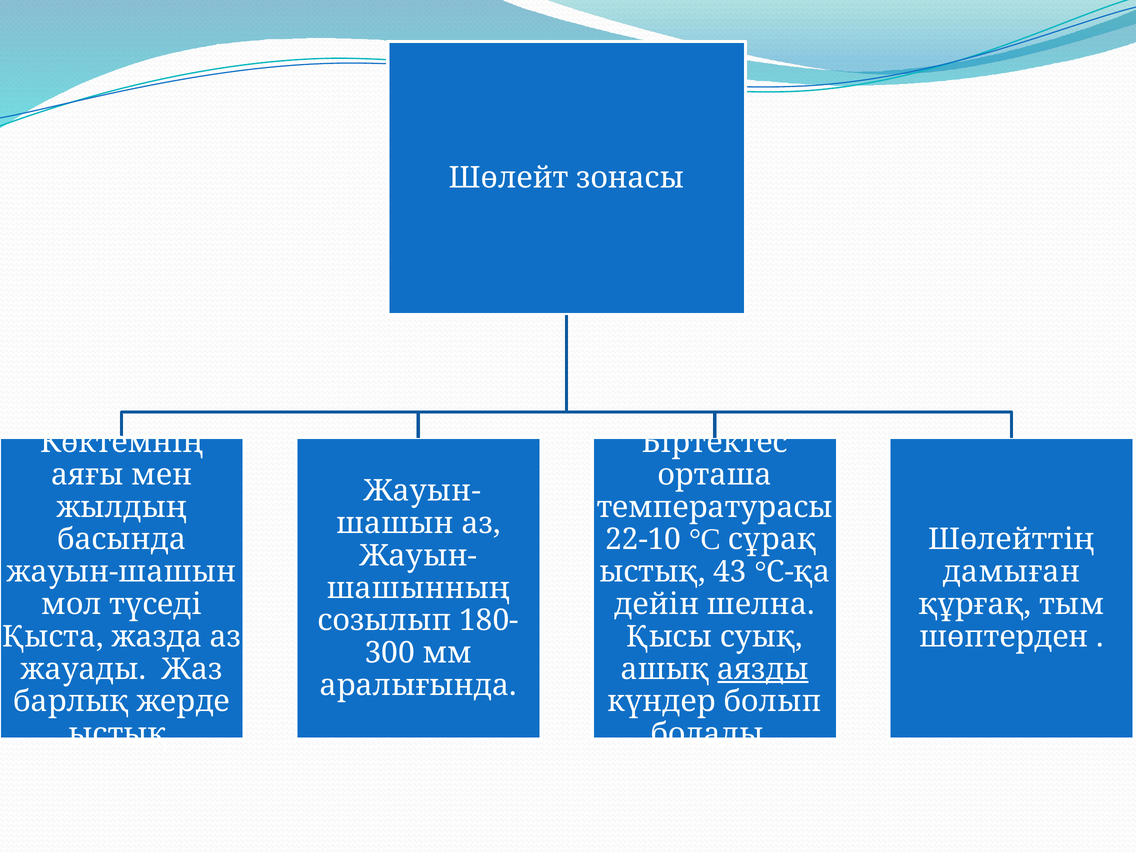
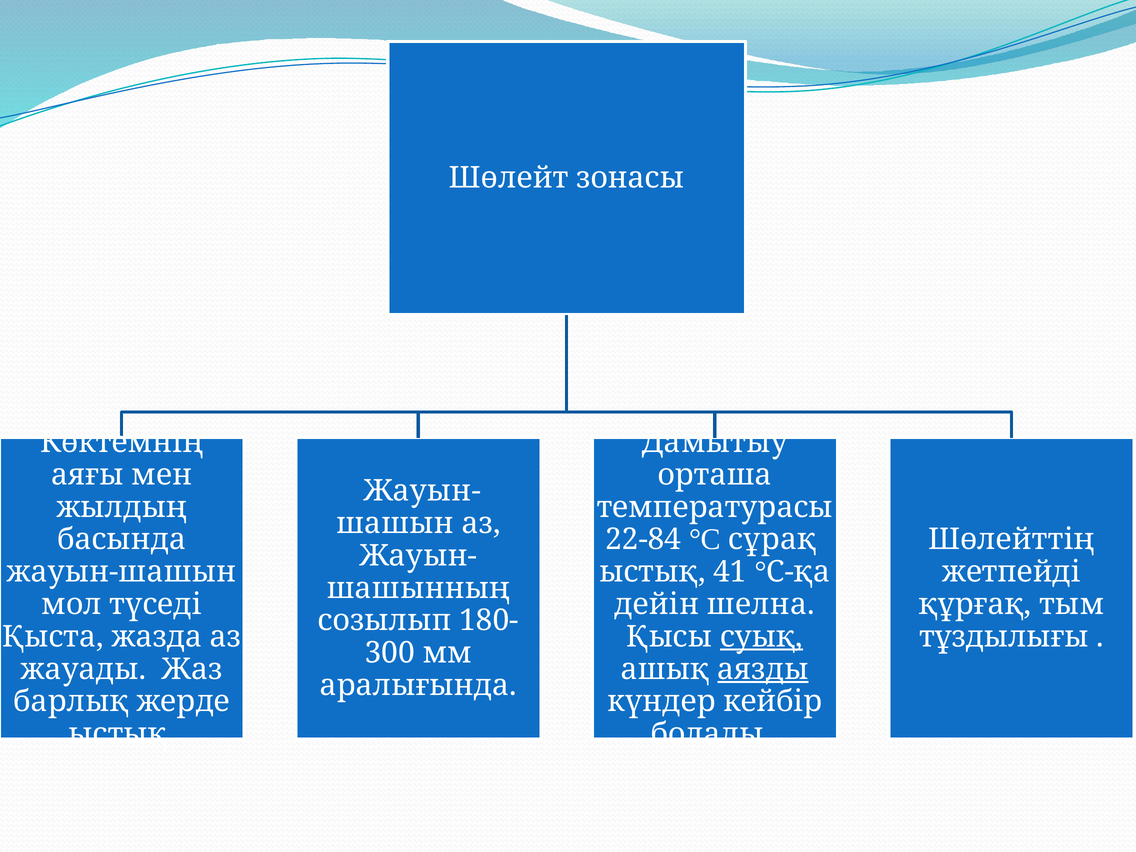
Біртектес: Біртектес -> Дамытыу (715, 442)
22-10: 22-10 -> 22-84 (643, 540)
43: 43 -> 41 (730, 572)
дамыған: дамыған -> жетпейді (1012, 572)
суық underline: none -> present (762, 637)
шөптерден: шөптерден -> тұздылығы (1004, 637)
болып: болып -> кейбір (773, 701)
